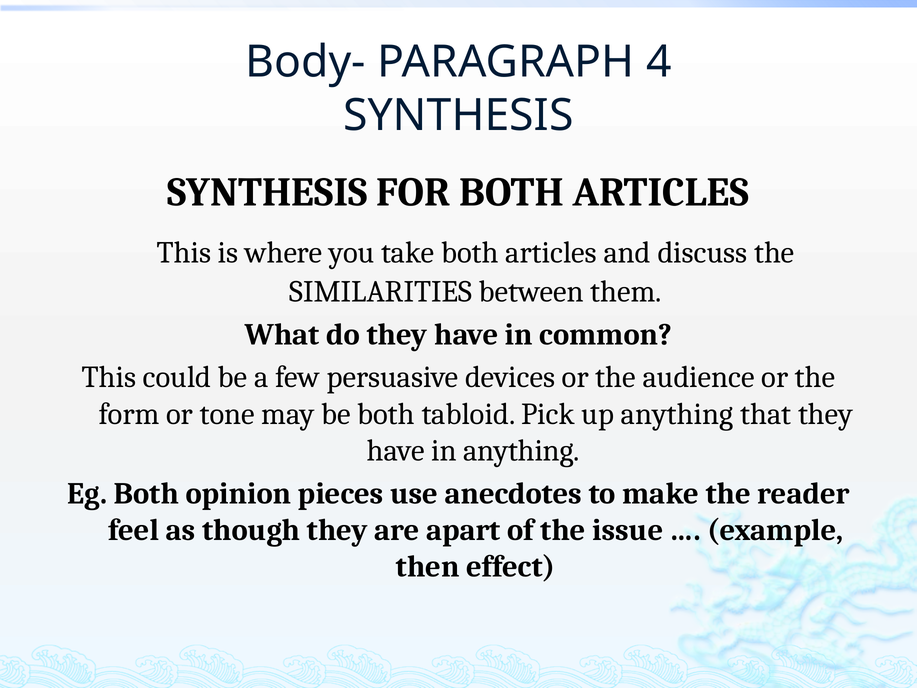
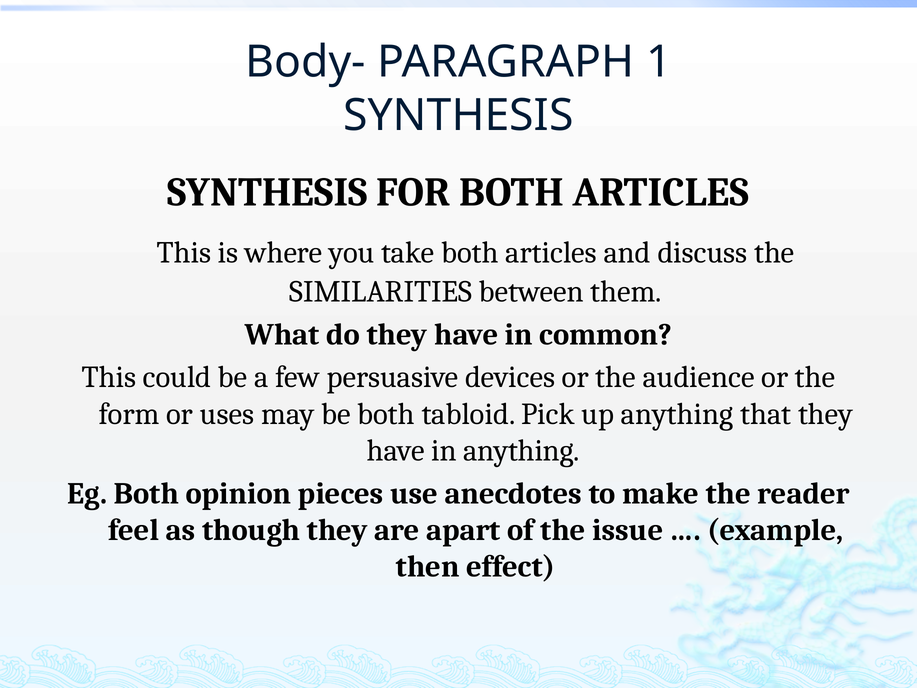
4: 4 -> 1 (659, 62)
tone: tone -> uses (227, 414)
